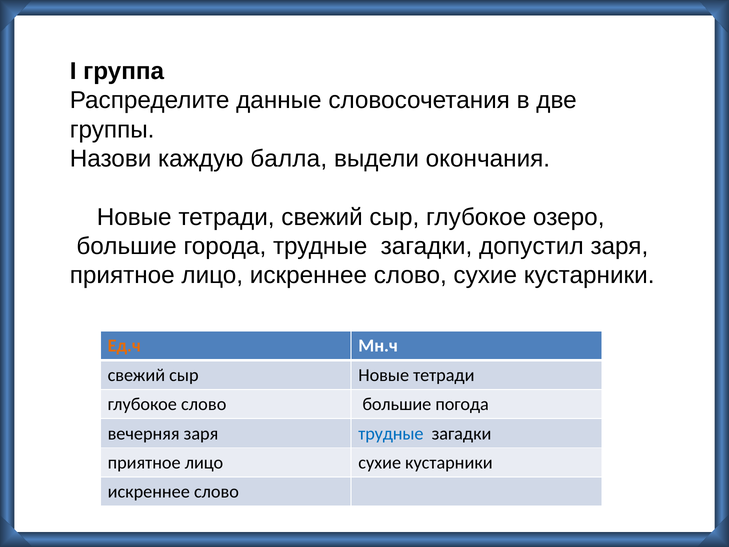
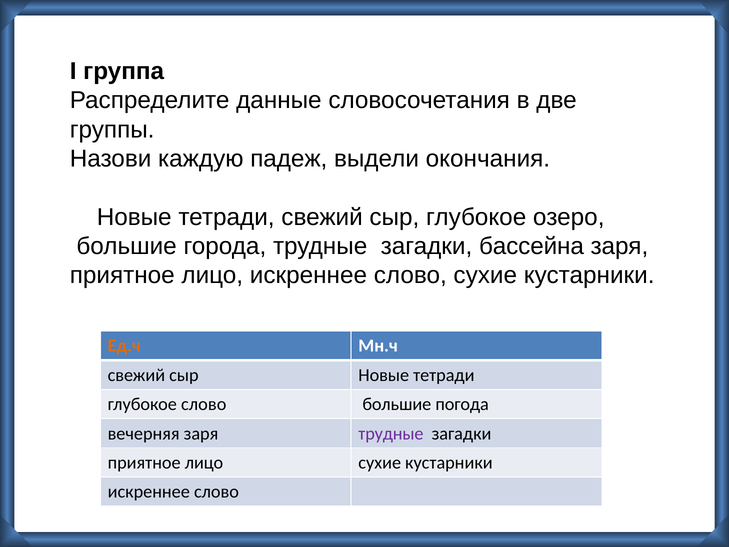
балла: балла -> падеж (289, 159)
допустил: допустил -> бассейна (531, 246)
трудные colour: blue -> purple (391, 433)
